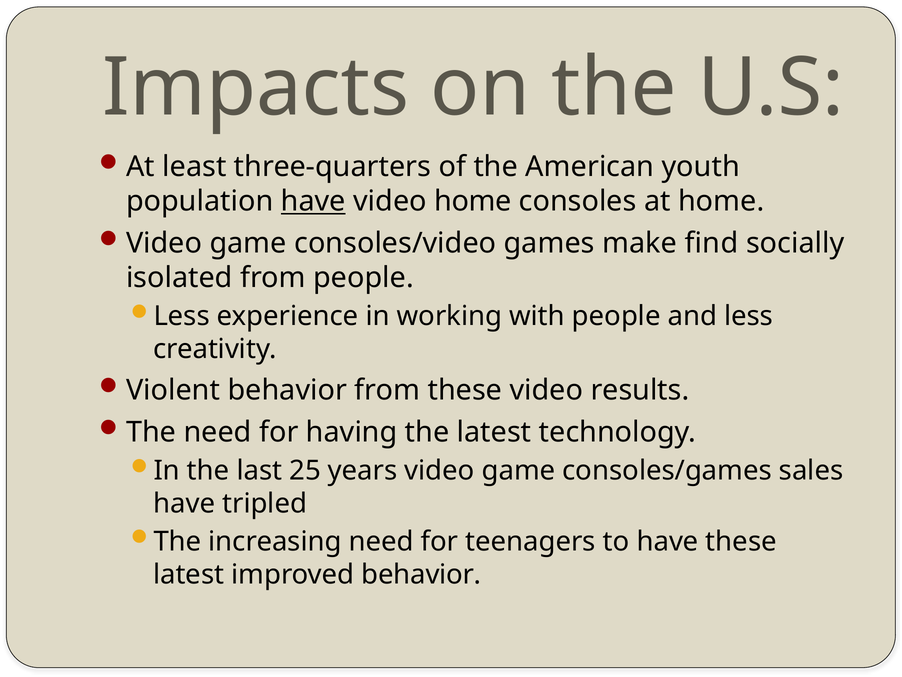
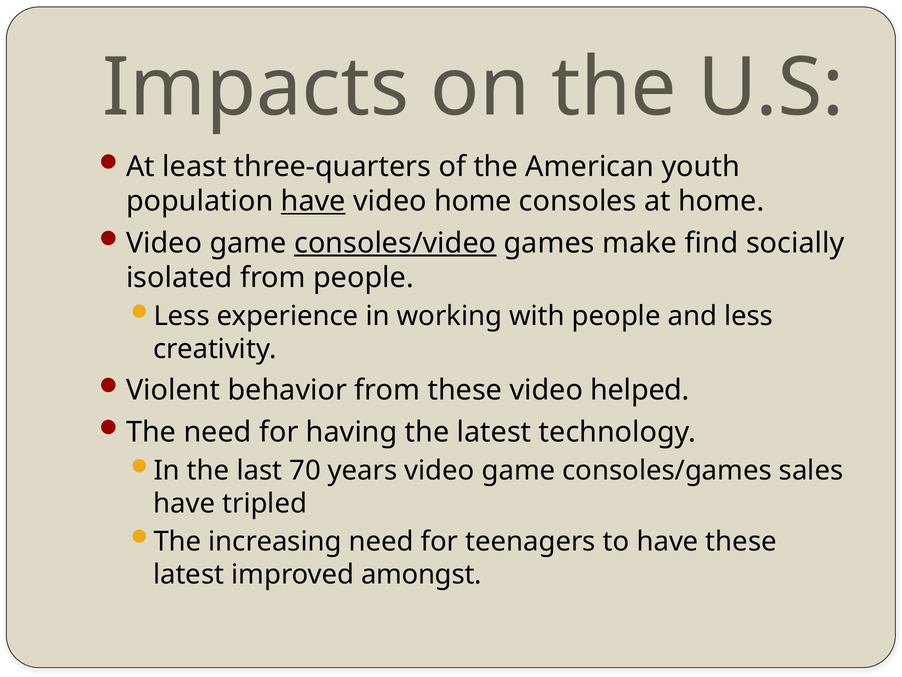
consoles/video underline: none -> present (395, 243)
results: results -> helped (640, 390)
25: 25 -> 70 (305, 470)
improved behavior: behavior -> amongst (421, 574)
